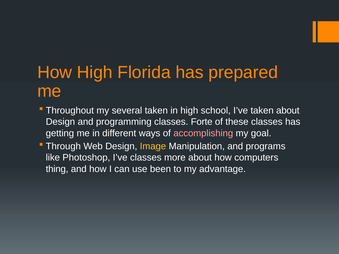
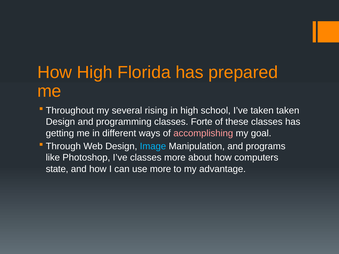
several taken: taken -> rising (156, 111)
taken about: about -> taken (288, 111)
Image colour: yellow -> light blue (153, 146)
thing: thing -> state (57, 169)
use been: been -> more (161, 169)
